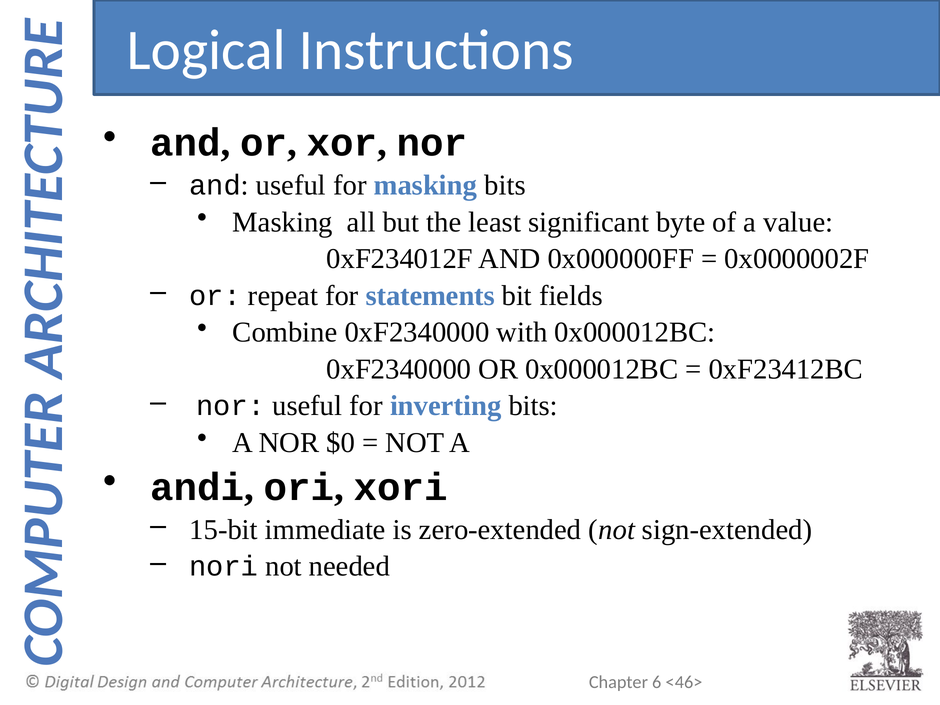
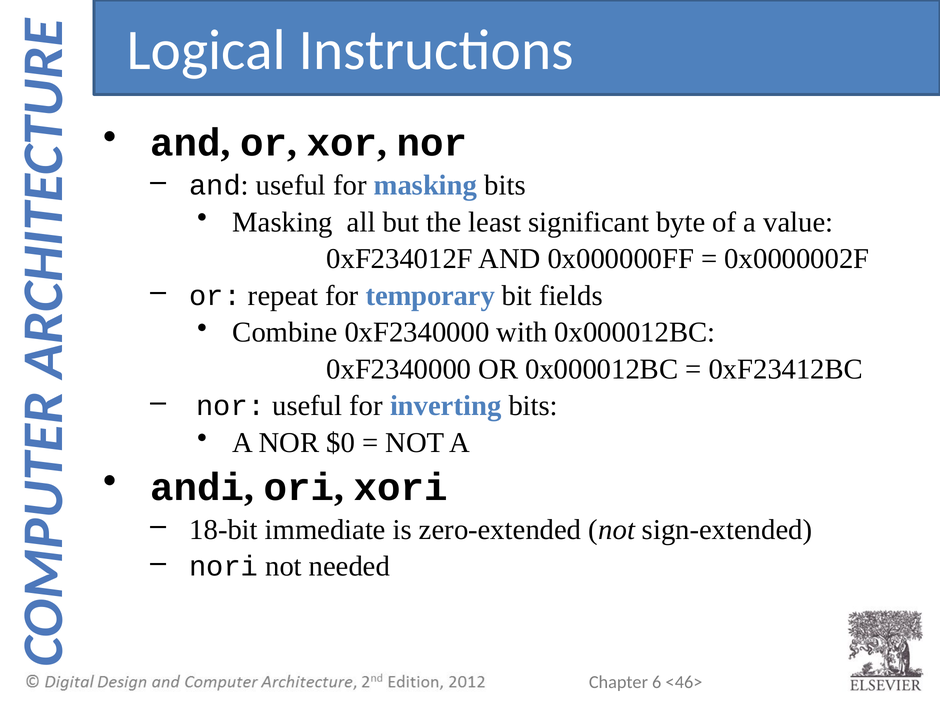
statements: statements -> temporary (430, 296)
15-bit: 15-bit -> 18-bit (224, 530)
